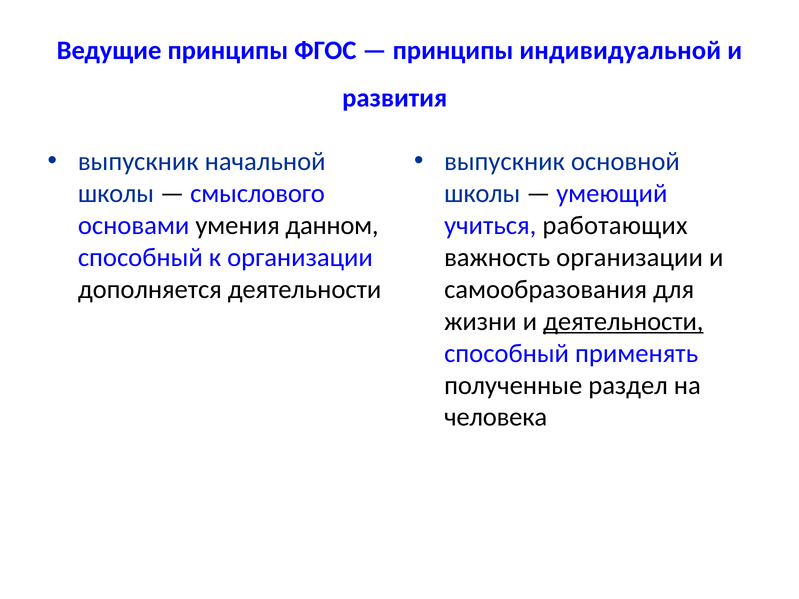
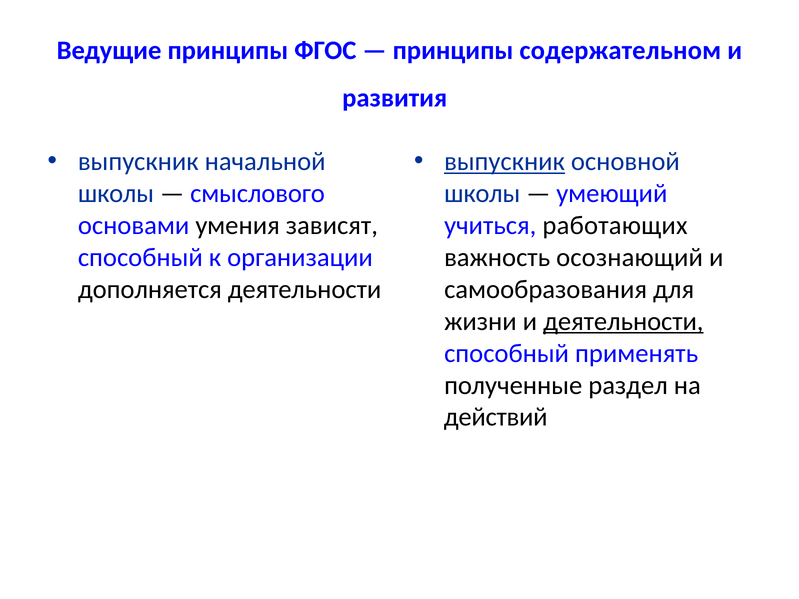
индивидуальной: индивидуальной -> содержательном (620, 50)
выпускник underline: none -> present (505, 162)
данном: данном -> зависят (332, 226)
важность организации: организации -> осознающий (630, 258)
человека: человека -> действий (496, 417)
